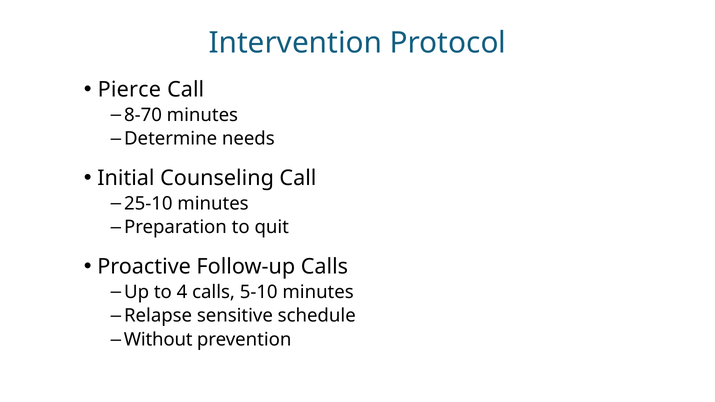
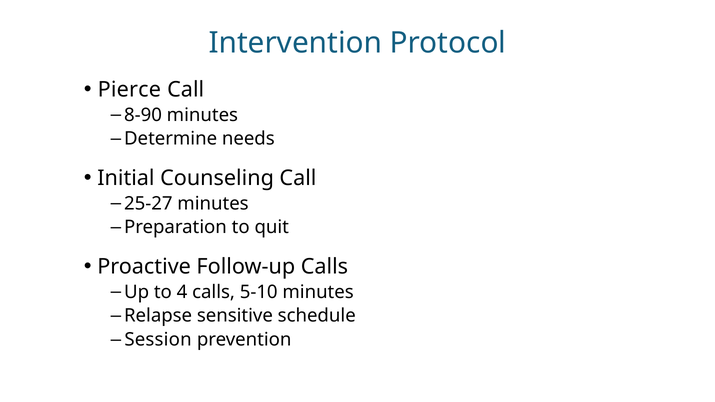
8-70: 8-70 -> 8-90 (143, 115)
25-10: 25-10 -> 25-27 (148, 204)
Without: Without -> Session (158, 340)
